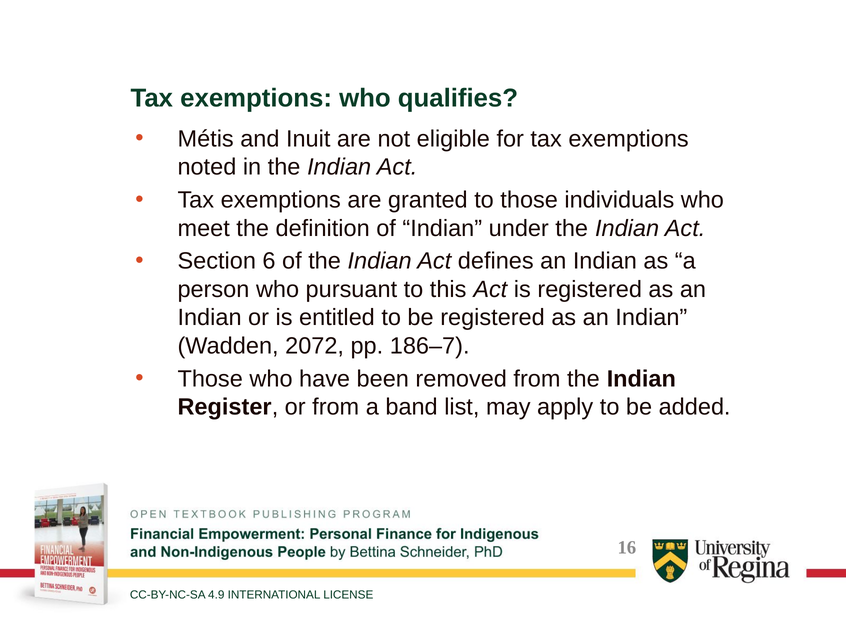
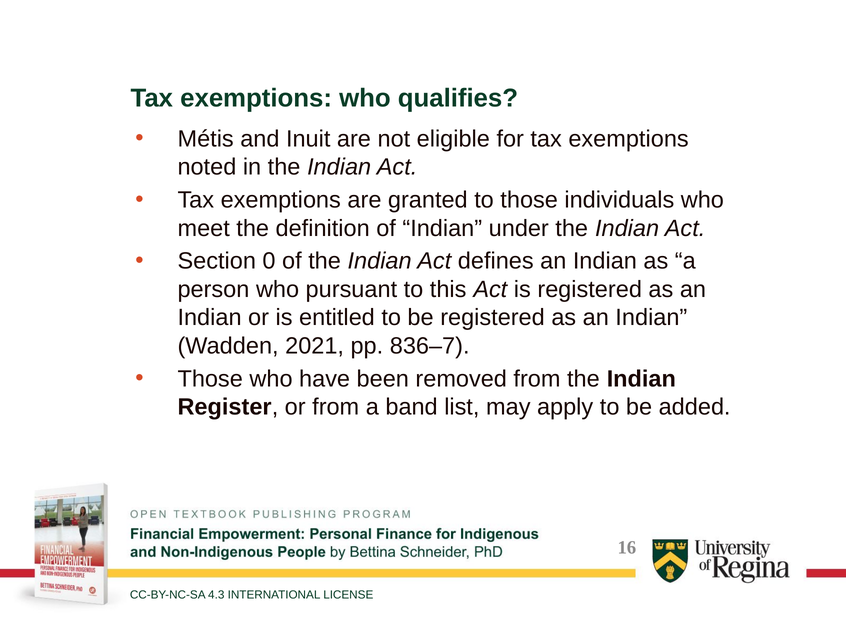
6: 6 -> 0 (269, 261)
2072: 2072 -> 2021 (315, 346)
186–7: 186–7 -> 836–7 (430, 346)
4.9: 4.9 -> 4.3 (216, 596)
